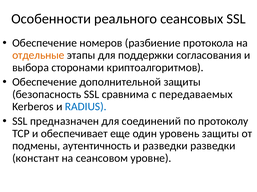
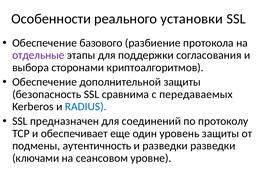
сеансовых: сеансовых -> установки (192, 19)
номеров: номеров -> базового (101, 43)
отдельные colour: orange -> purple (38, 55)
констант: констант -> ключами (36, 159)
